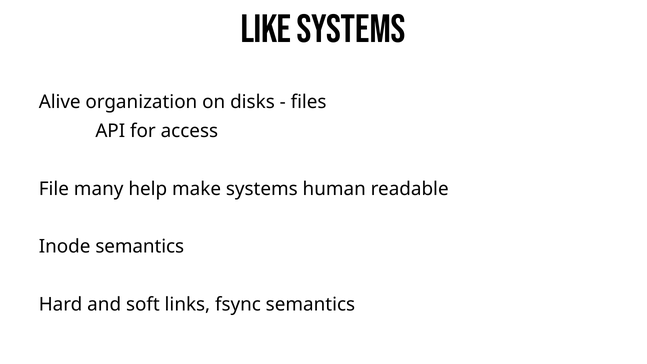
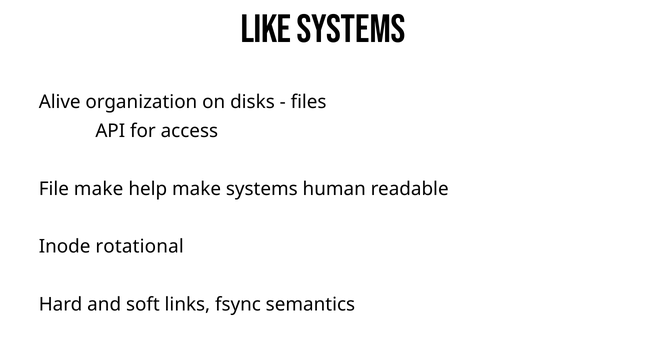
File many: many -> make (99, 189)
Inode semantics: semantics -> rotational (140, 247)
